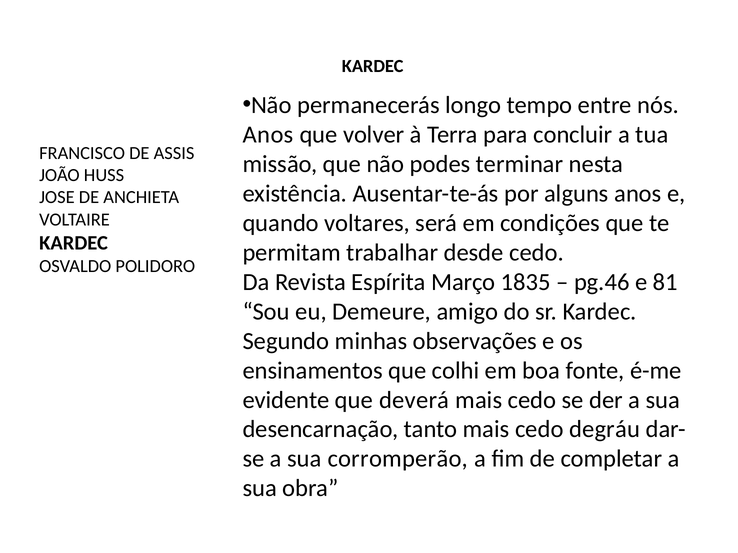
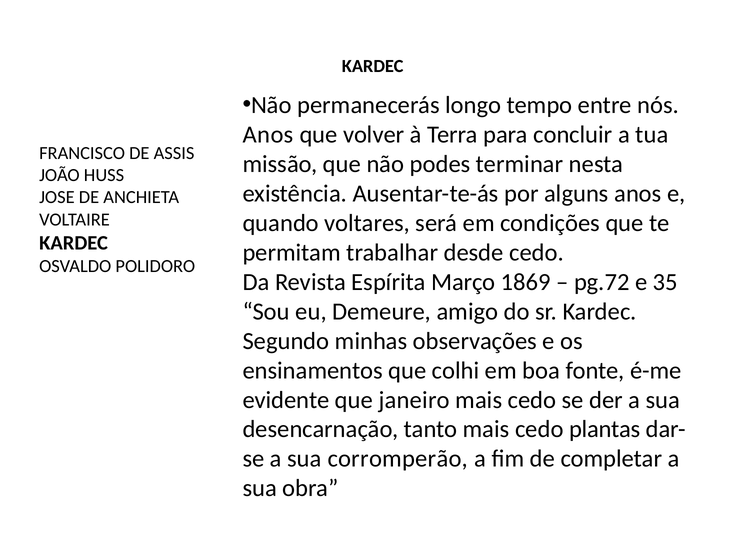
1835: 1835 -> 1869 (526, 282)
pg.46: pg.46 -> pg.72 (602, 282)
81: 81 -> 35 (665, 282)
deverá: deverá -> janeiro (414, 400)
degráu: degráu -> plantas (605, 430)
